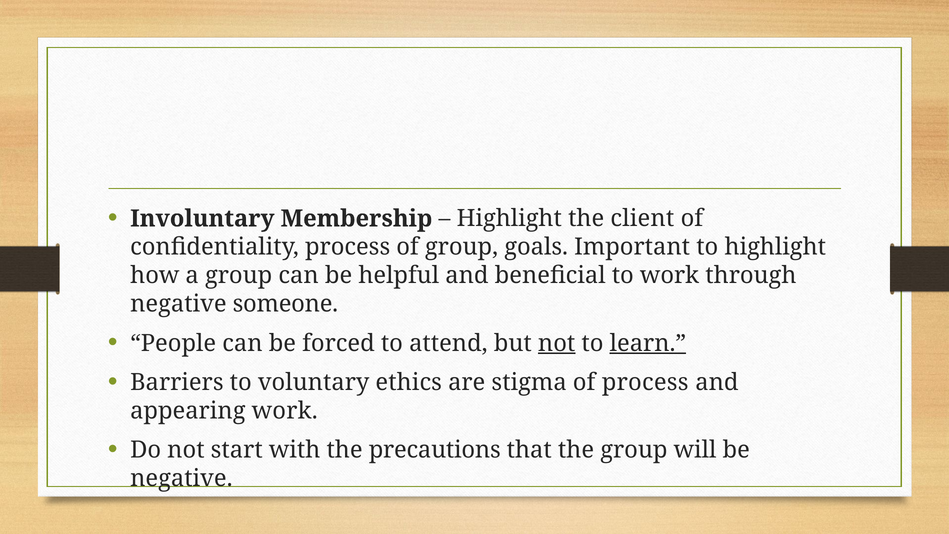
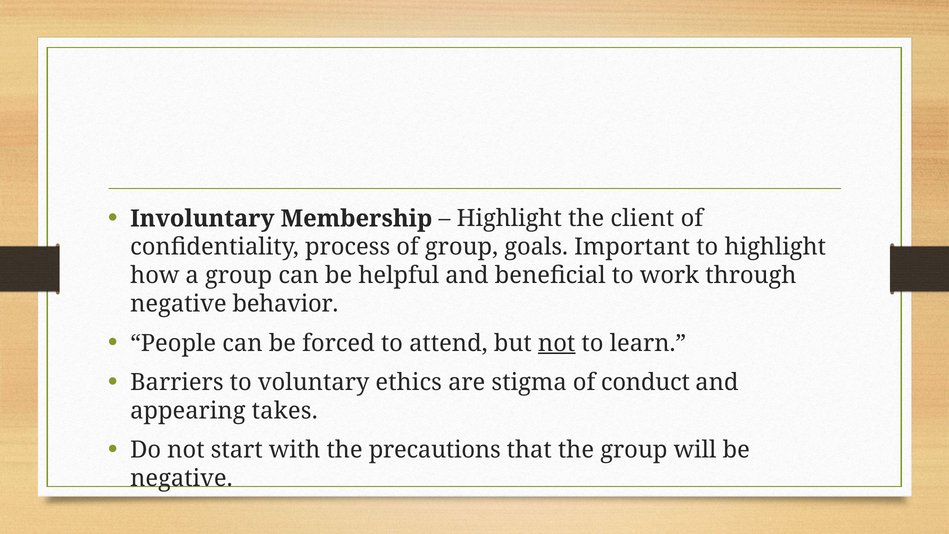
someone: someone -> behavior (285, 304)
learn underline: present -> none (648, 343)
of process: process -> conduct (645, 382)
appearing work: work -> takes (285, 411)
